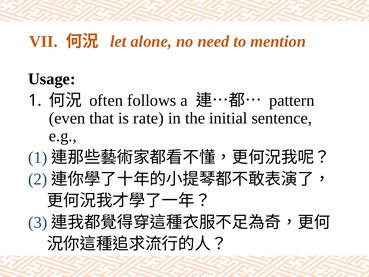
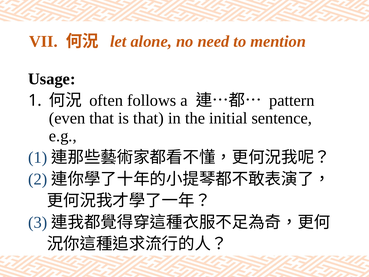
is rate: rate -> that (149, 118)
